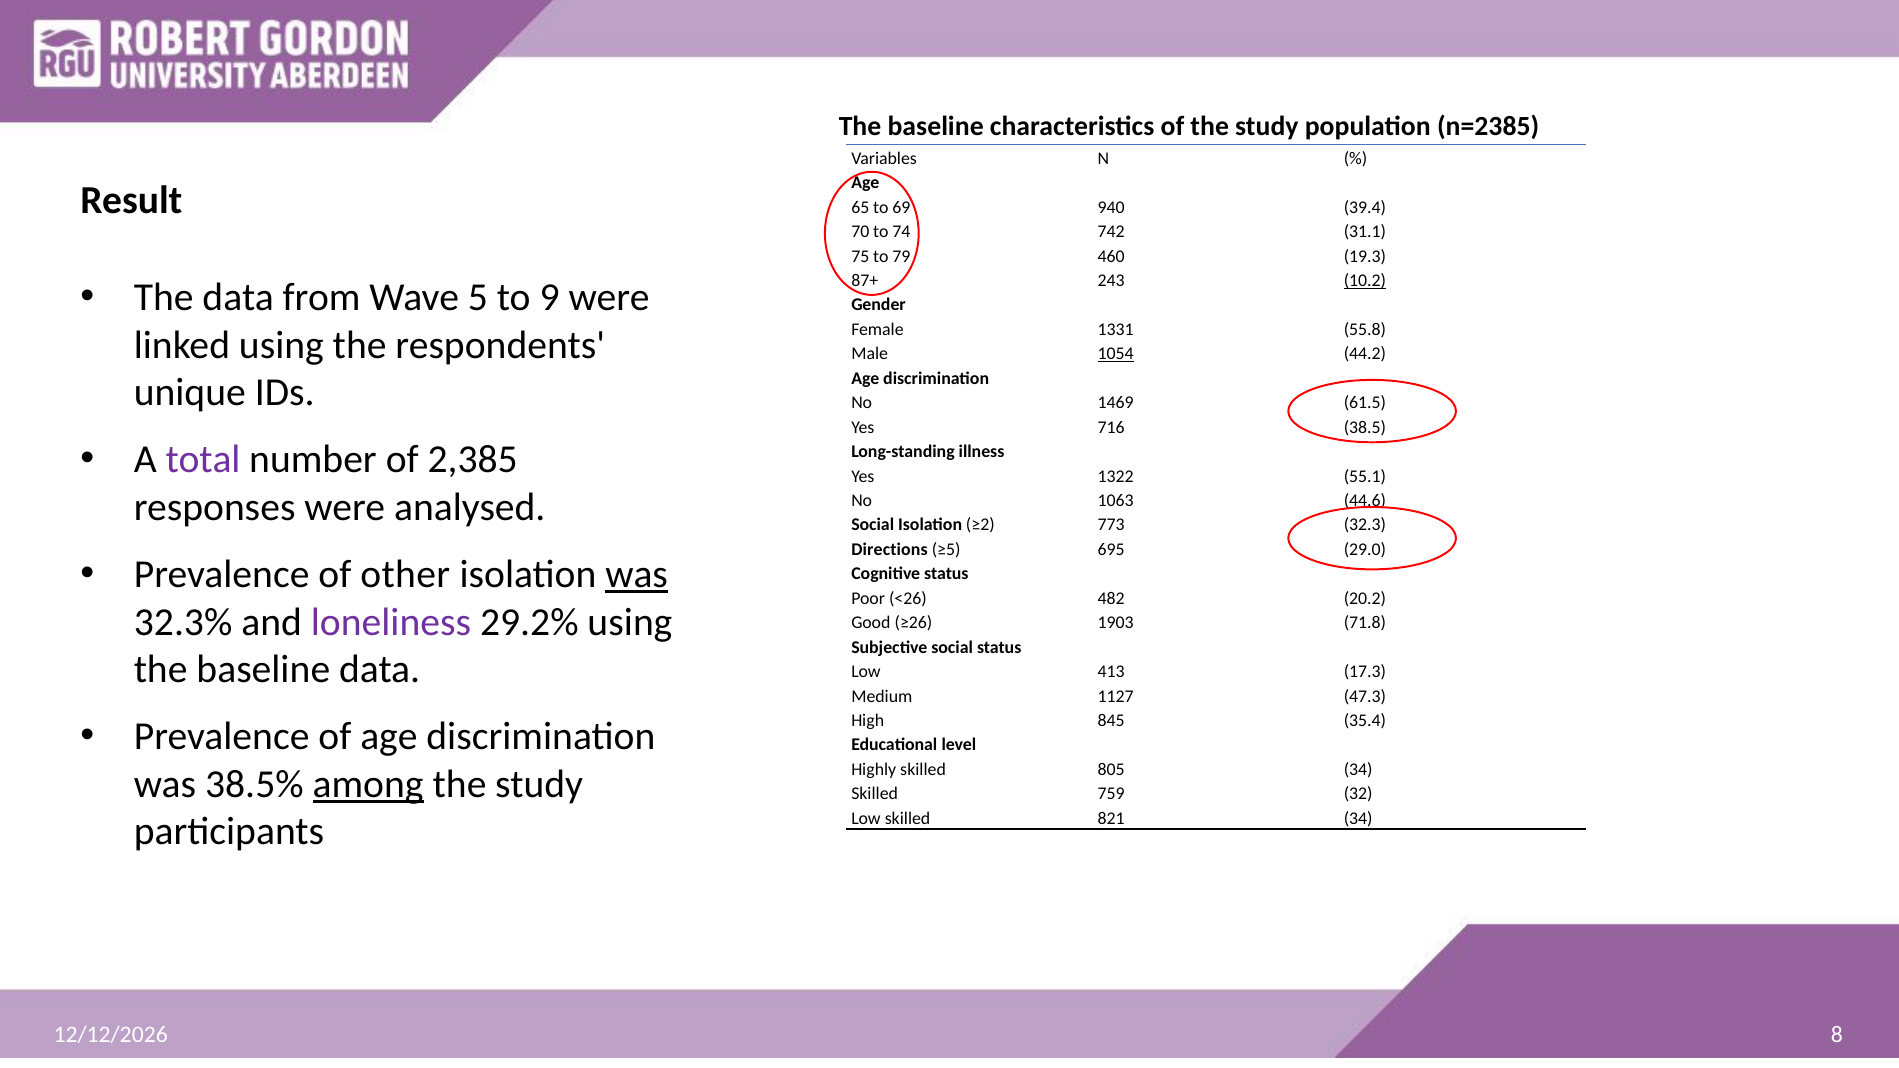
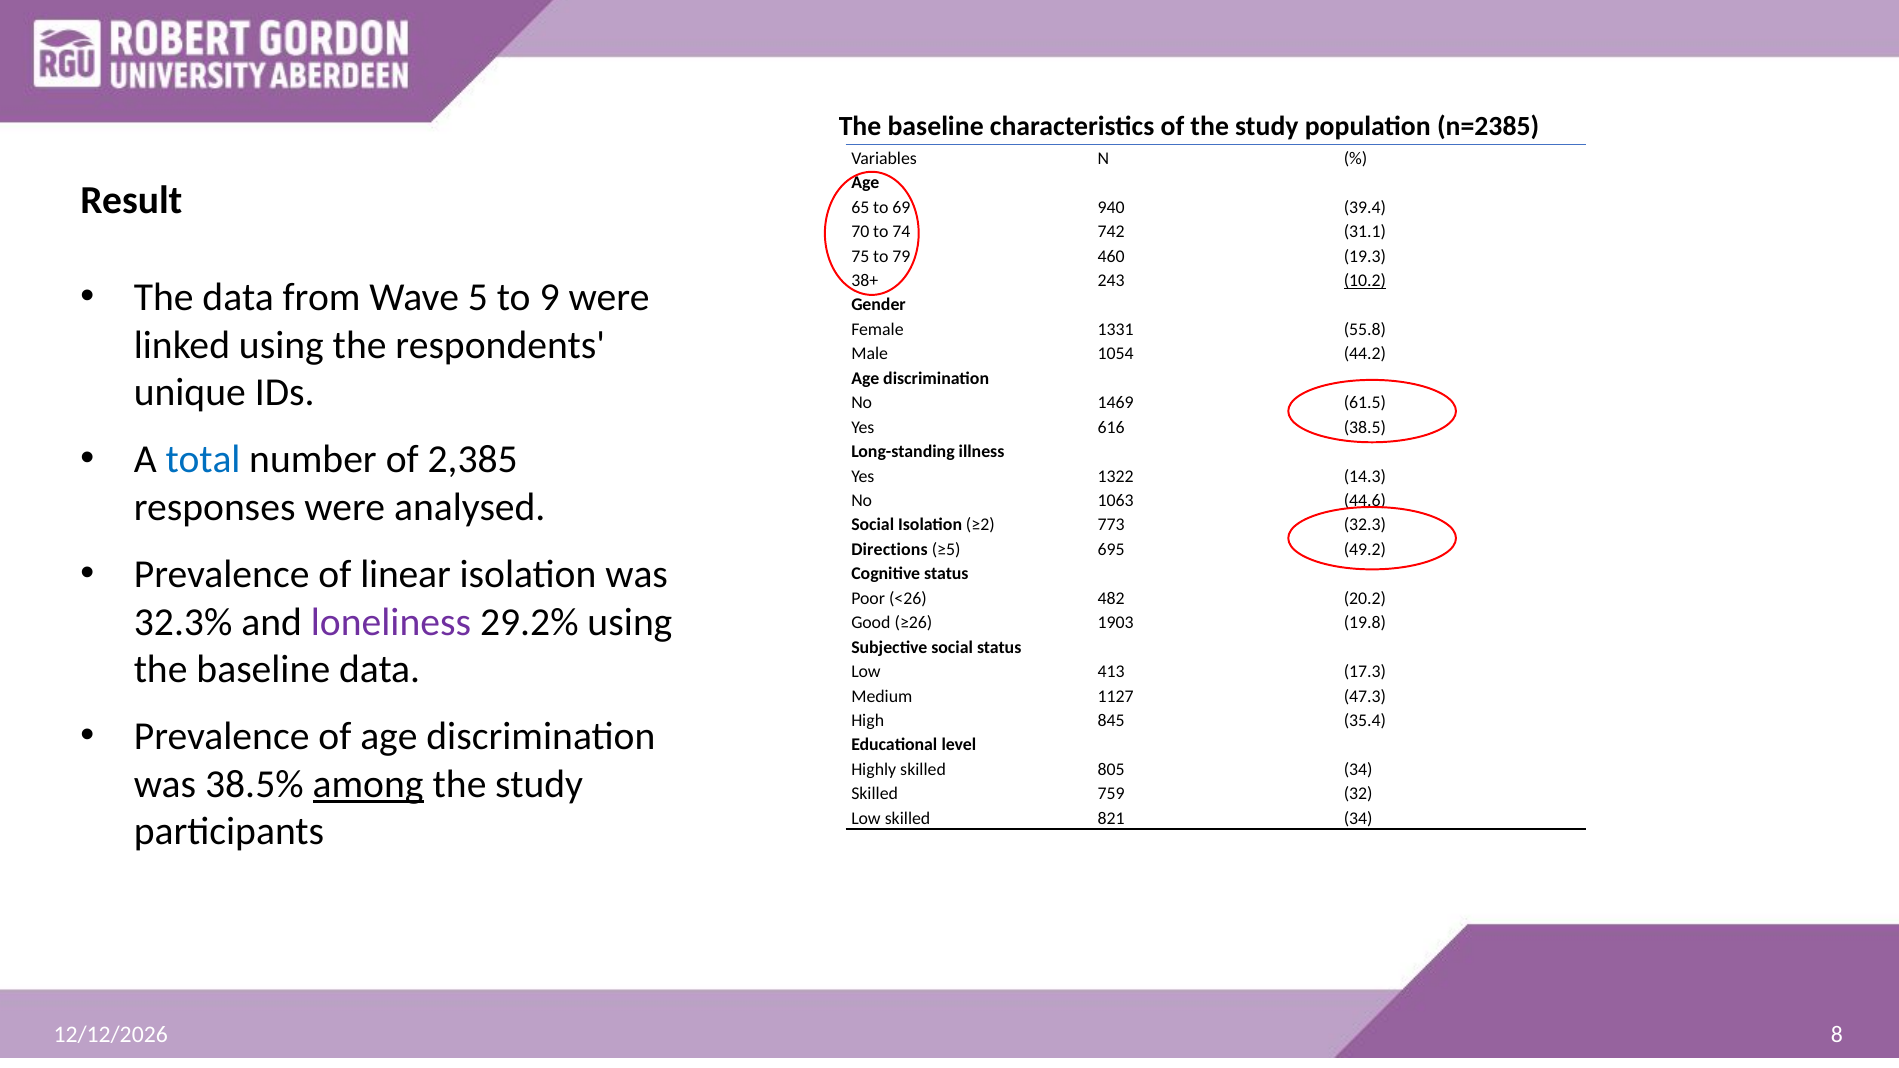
87+: 87+ -> 38+ (865, 281)
1054 underline: present -> none (1116, 354)
716: 716 -> 616 (1111, 427)
total colour: purple -> blue (203, 460)
55.1: 55.1 -> 14.3 (1365, 476)
29.0: 29.0 -> 49.2 (1365, 550)
other: other -> linear (406, 575)
was underline: present -> none (637, 575)
71.8: 71.8 -> 19.8 (1365, 623)
